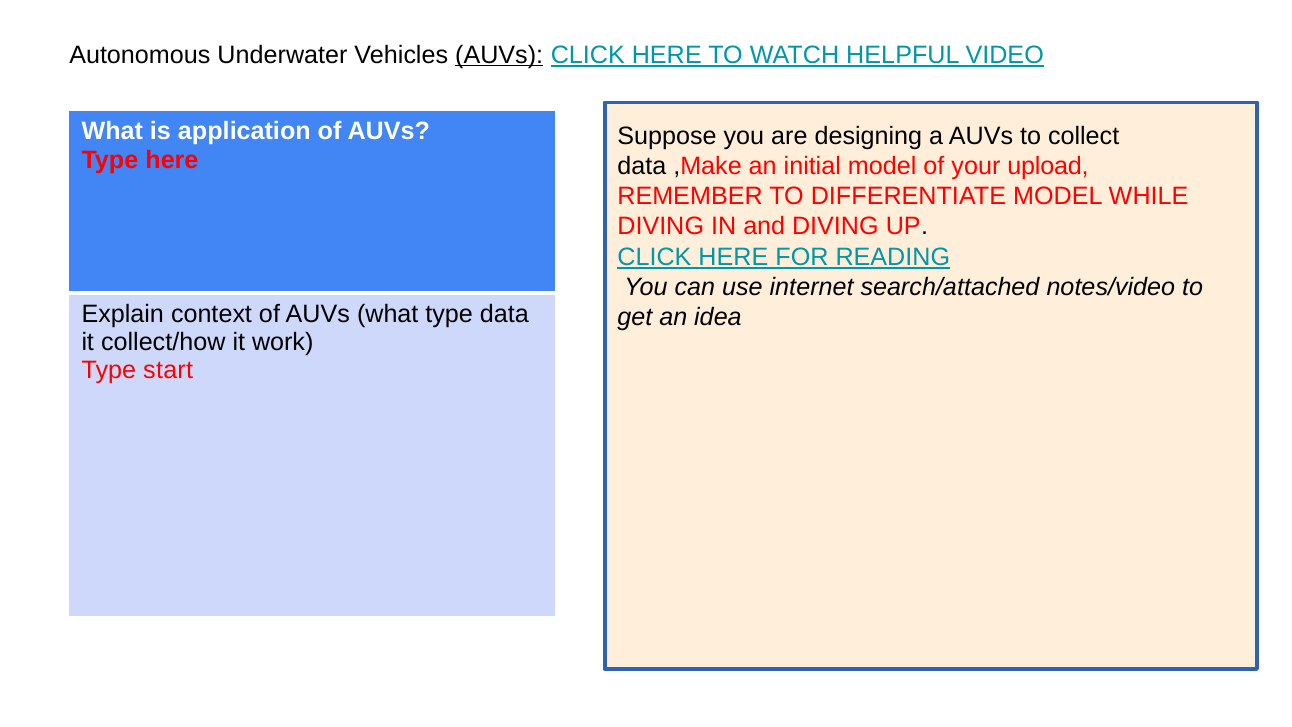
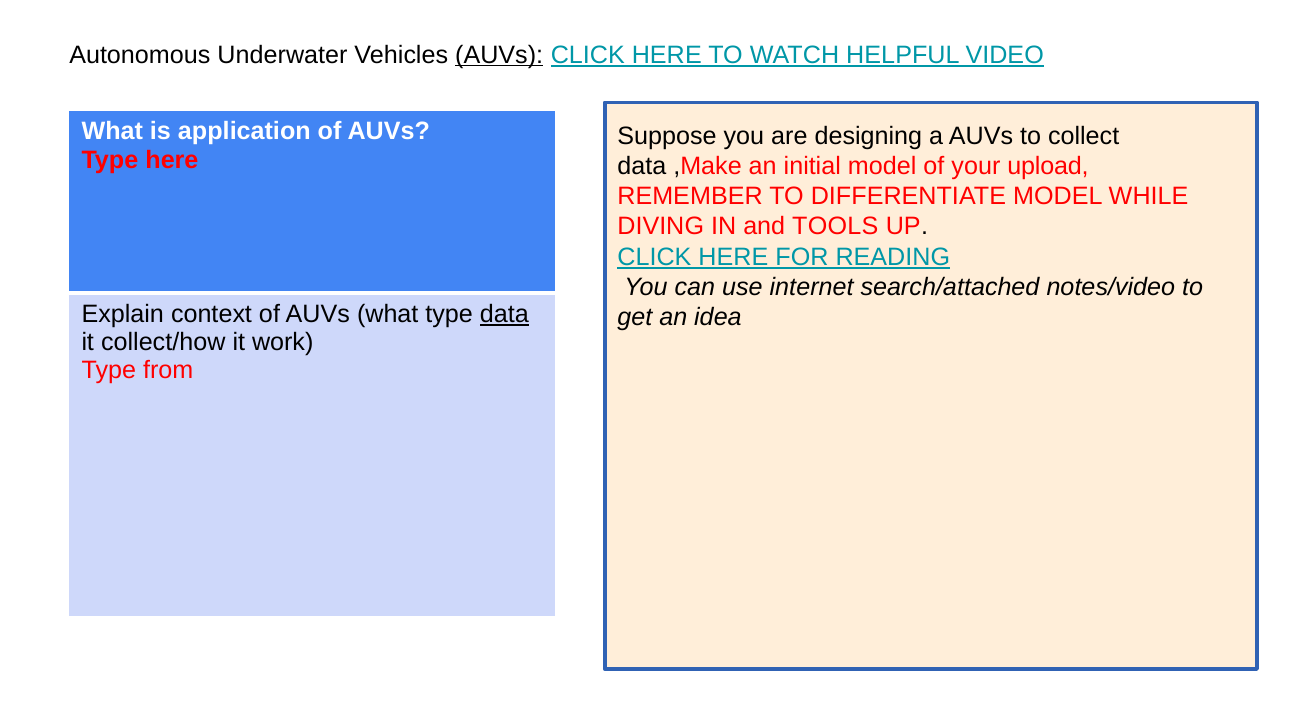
and DIVING: DIVING -> TOOLS (835, 227)
data underline: none -> present (504, 314)
start: start -> from (168, 370)
